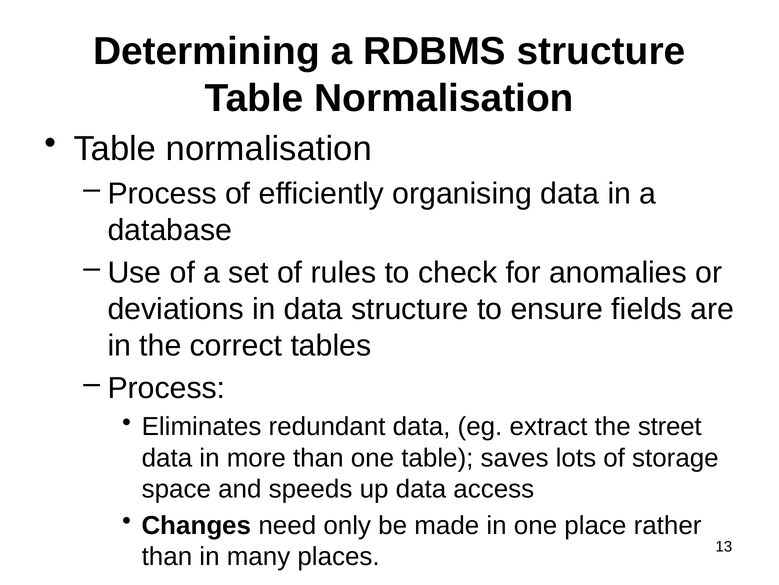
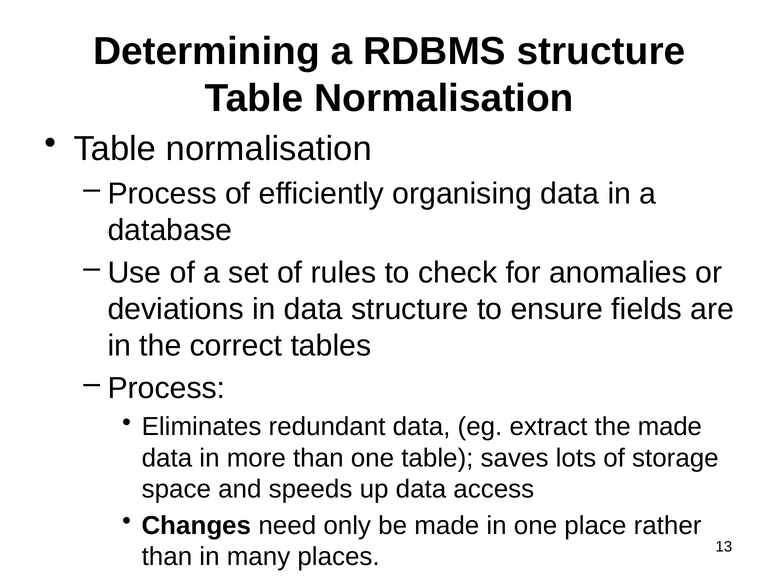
the street: street -> made (670, 426)
